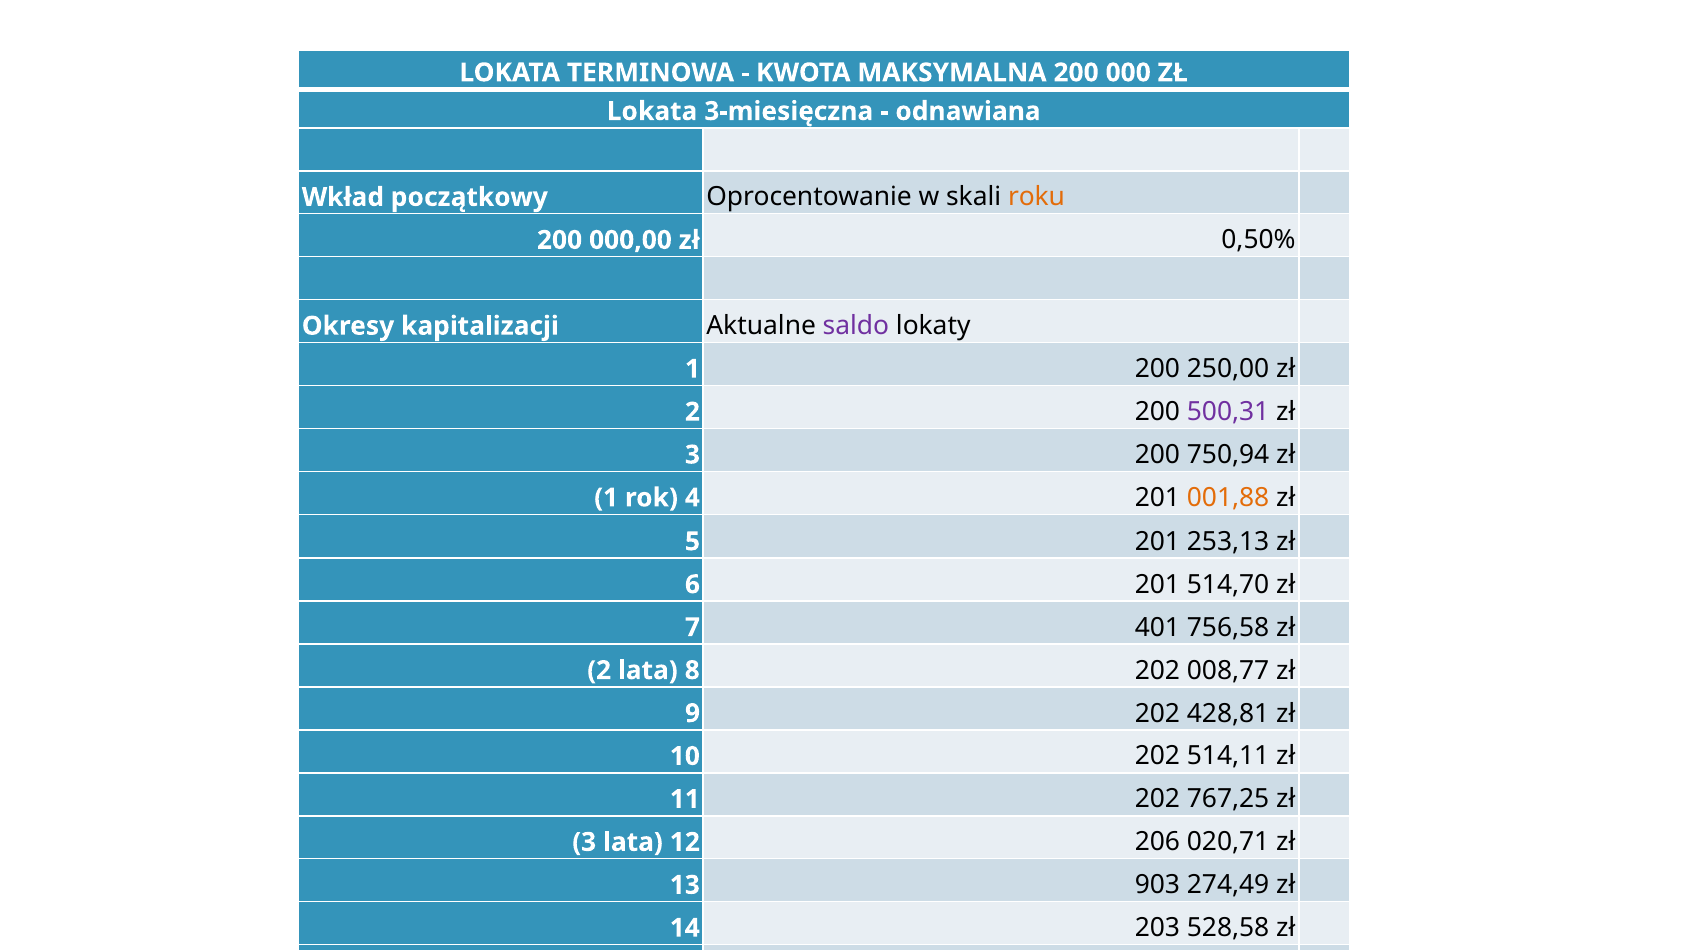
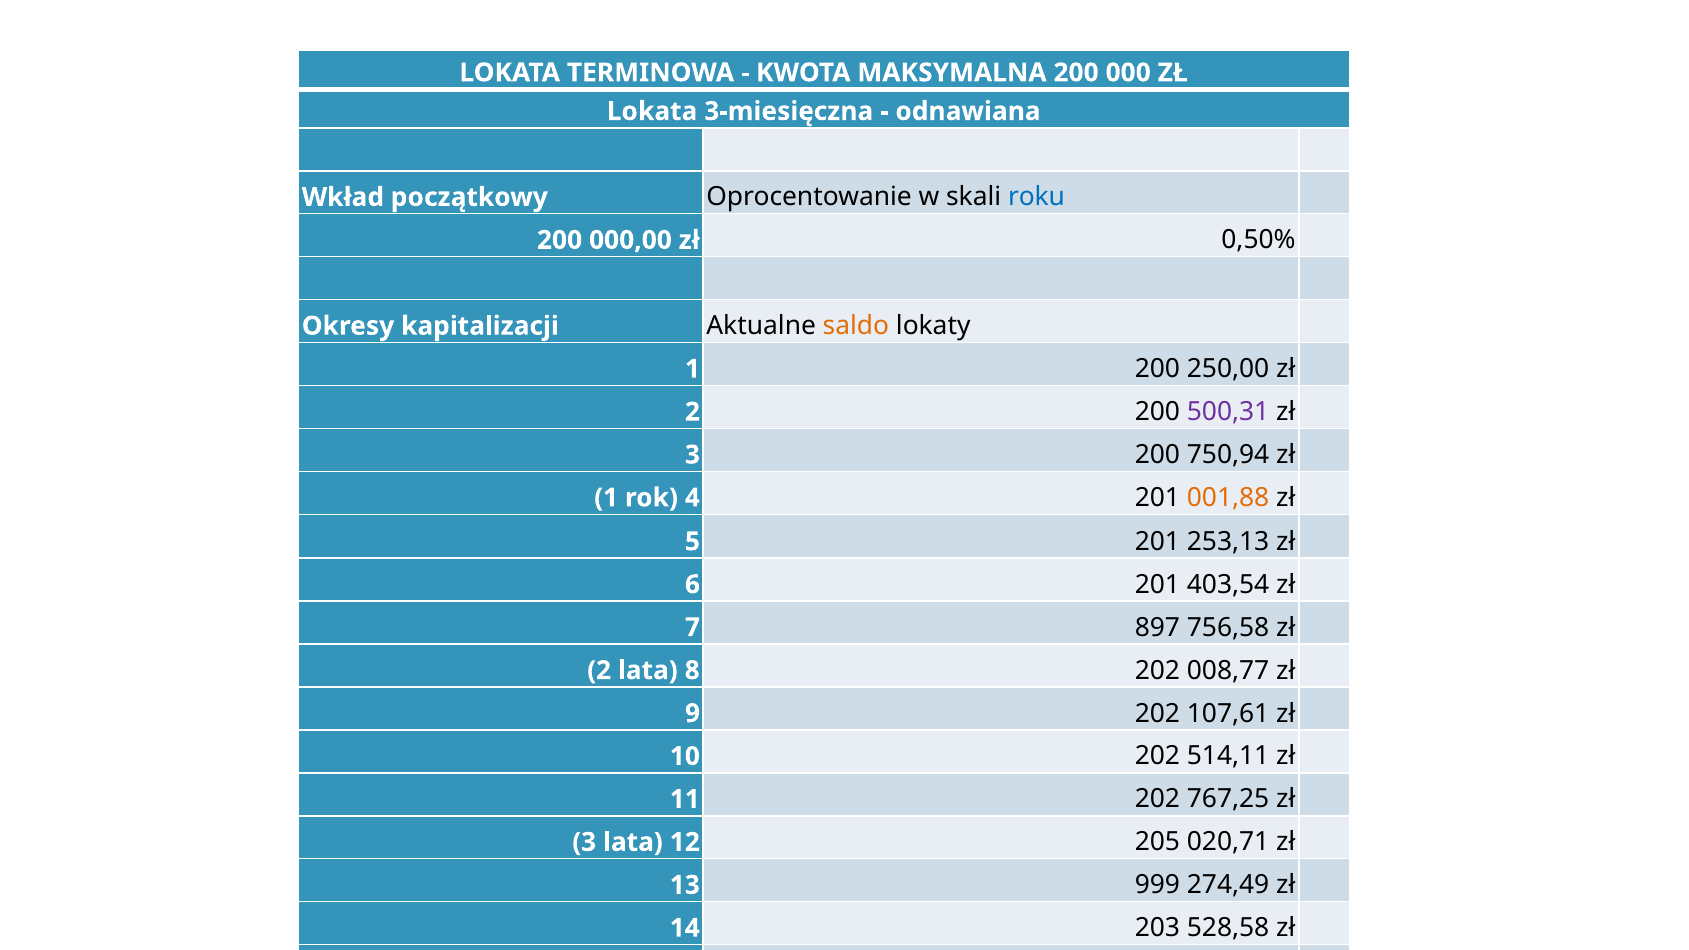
roku colour: orange -> blue (1037, 197)
saldo colour: purple -> orange (856, 326)
514,70: 514,70 -> 403,54 (1228, 585)
401: 401 -> 897 (1157, 628)
428,81: 428,81 -> 107,61 (1228, 713)
206: 206 -> 205 (1157, 842)
903: 903 -> 999 (1157, 885)
